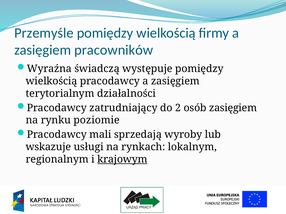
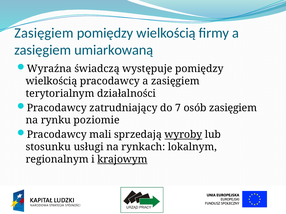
Przemyśle: Przemyśle -> Zasięgiem (44, 33)
pracowników: pracowników -> umiarkowaną (114, 50)
2: 2 -> 7 (178, 108)
wyroby underline: none -> present (183, 135)
wskazuje: wskazuje -> stosunku (48, 147)
